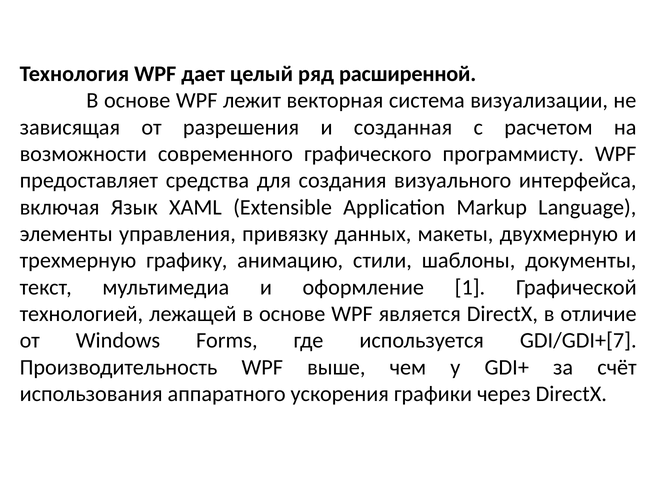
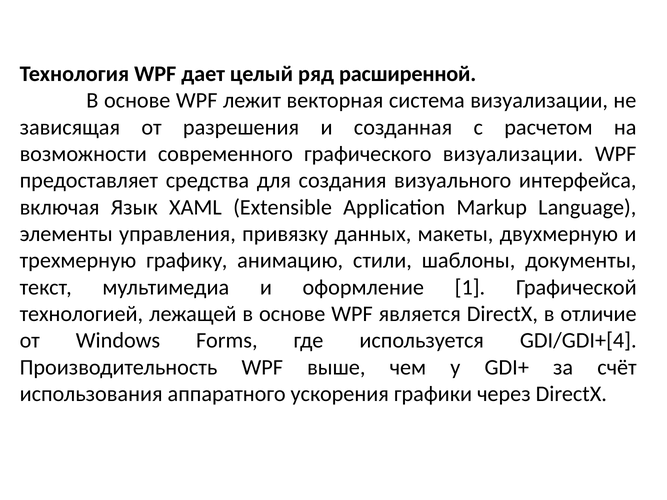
графического программисту: программисту -> визуализации (513, 154)
GDI/GDI+[7: GDI/GDI+[7 -> GDI/GDI+[4 (578, 341)
